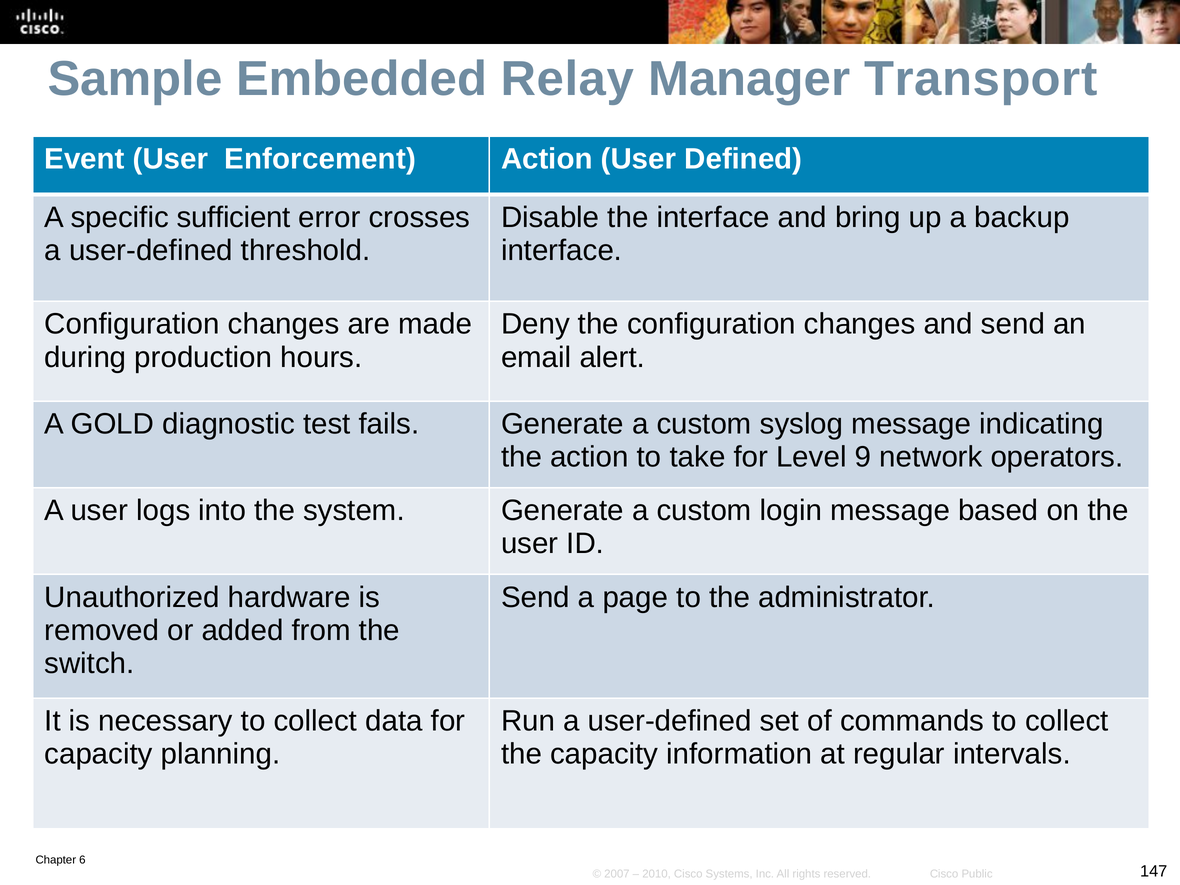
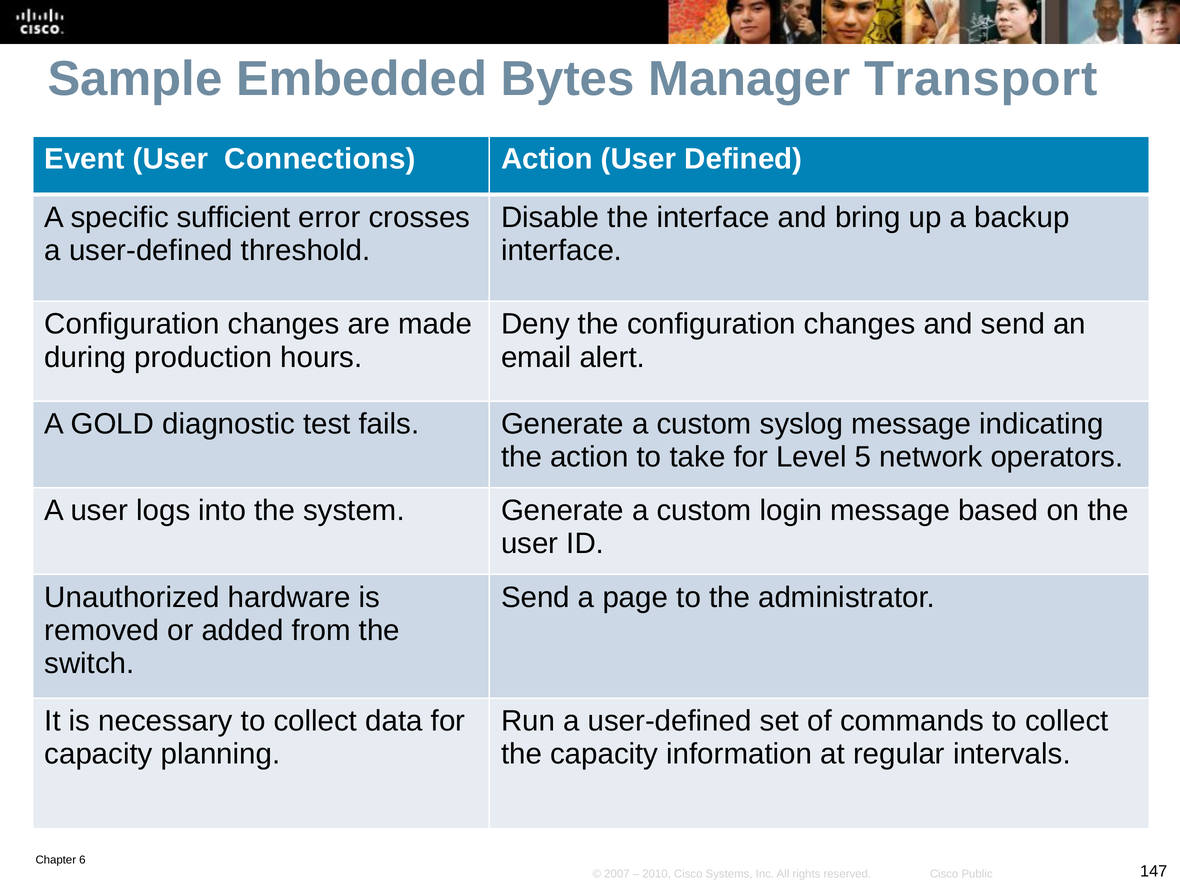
Relay: Relay -> Bytes (568, 79)
Enforcement: Enforcement -> Connections (320, 159)
9: 9 -> 5 (863, 457)
